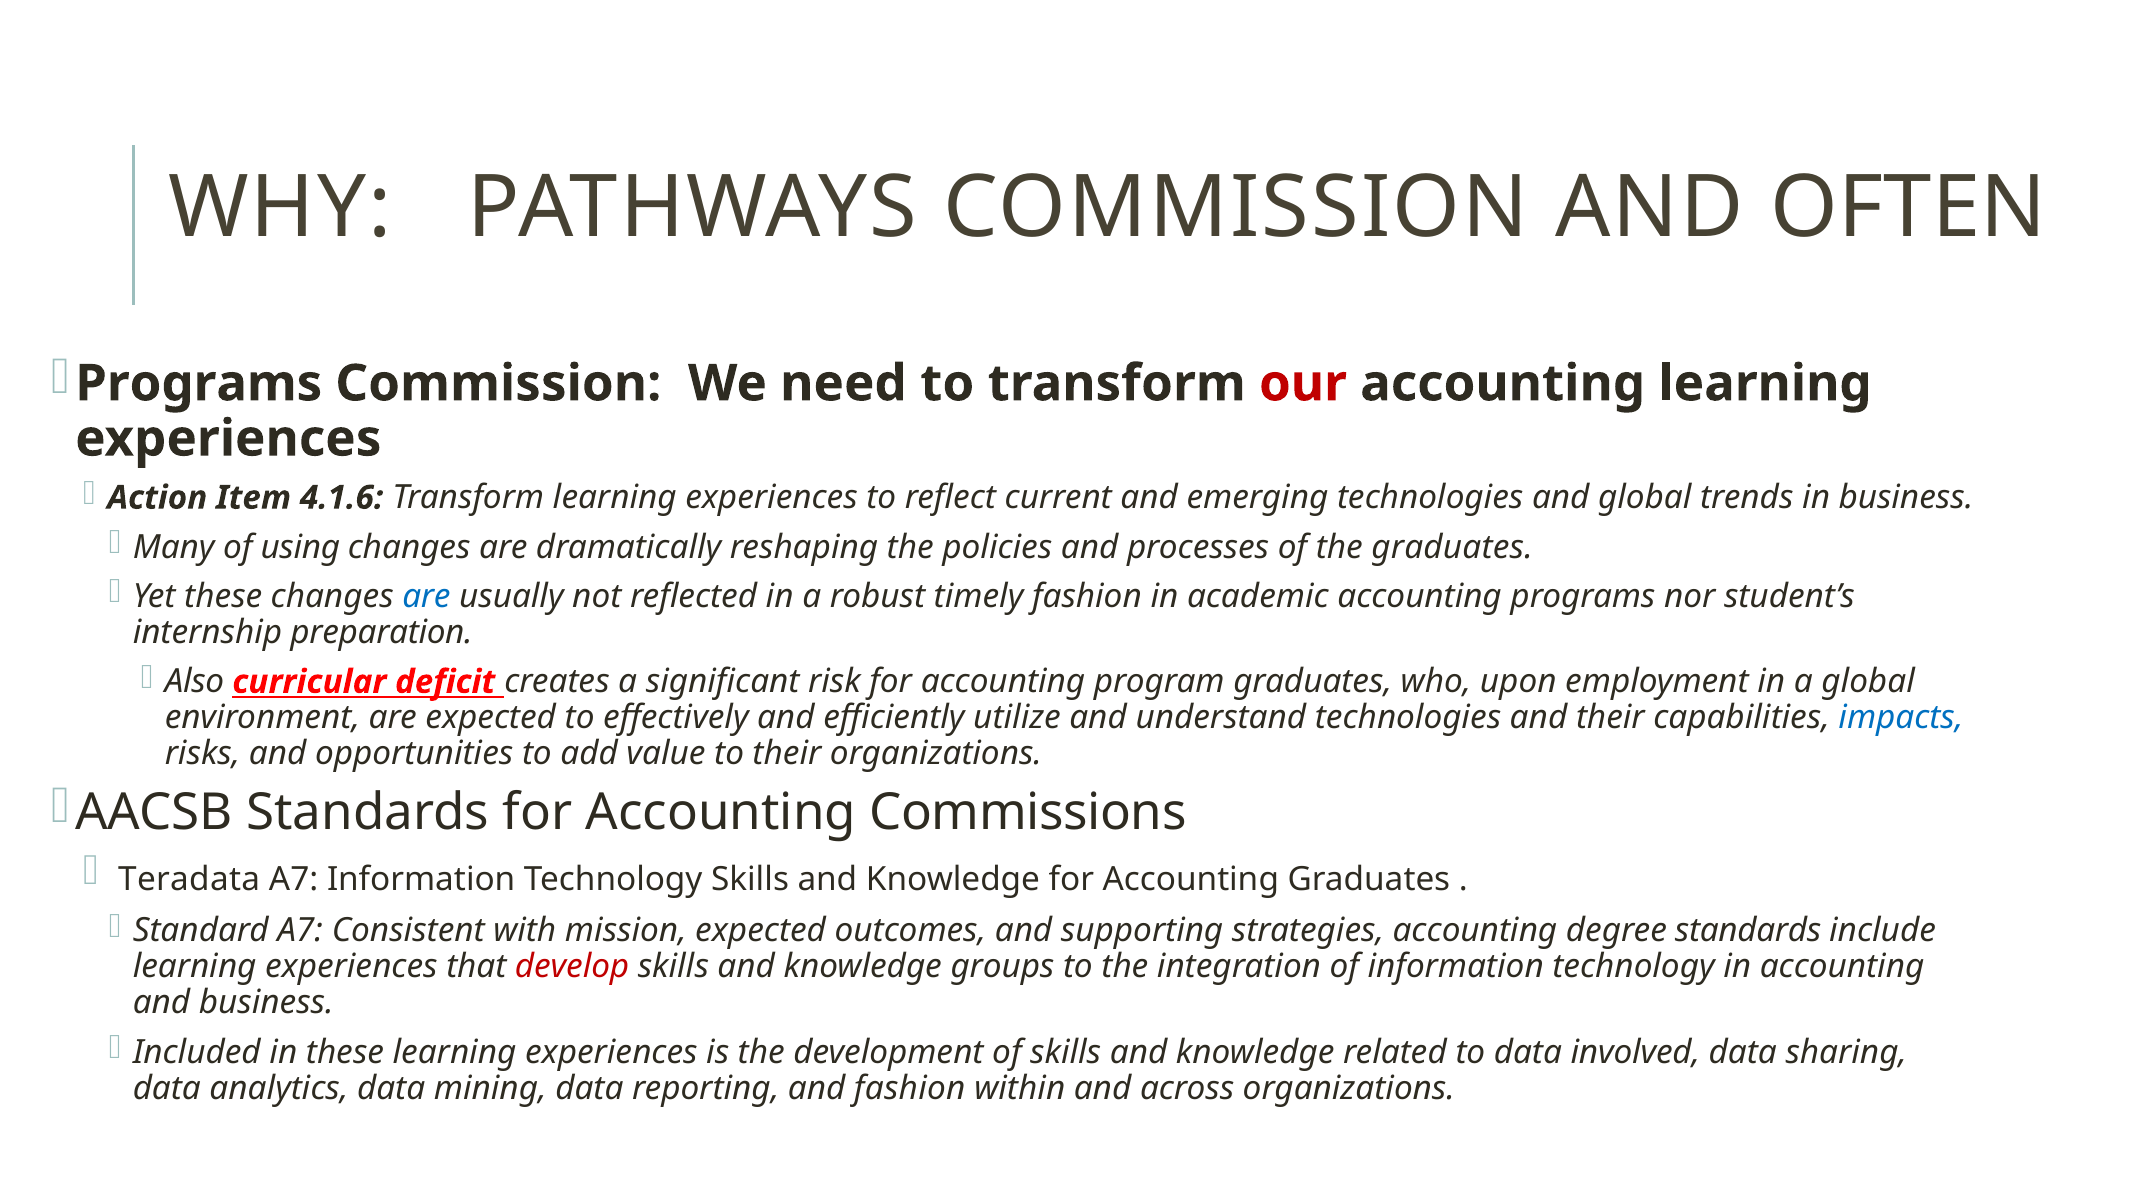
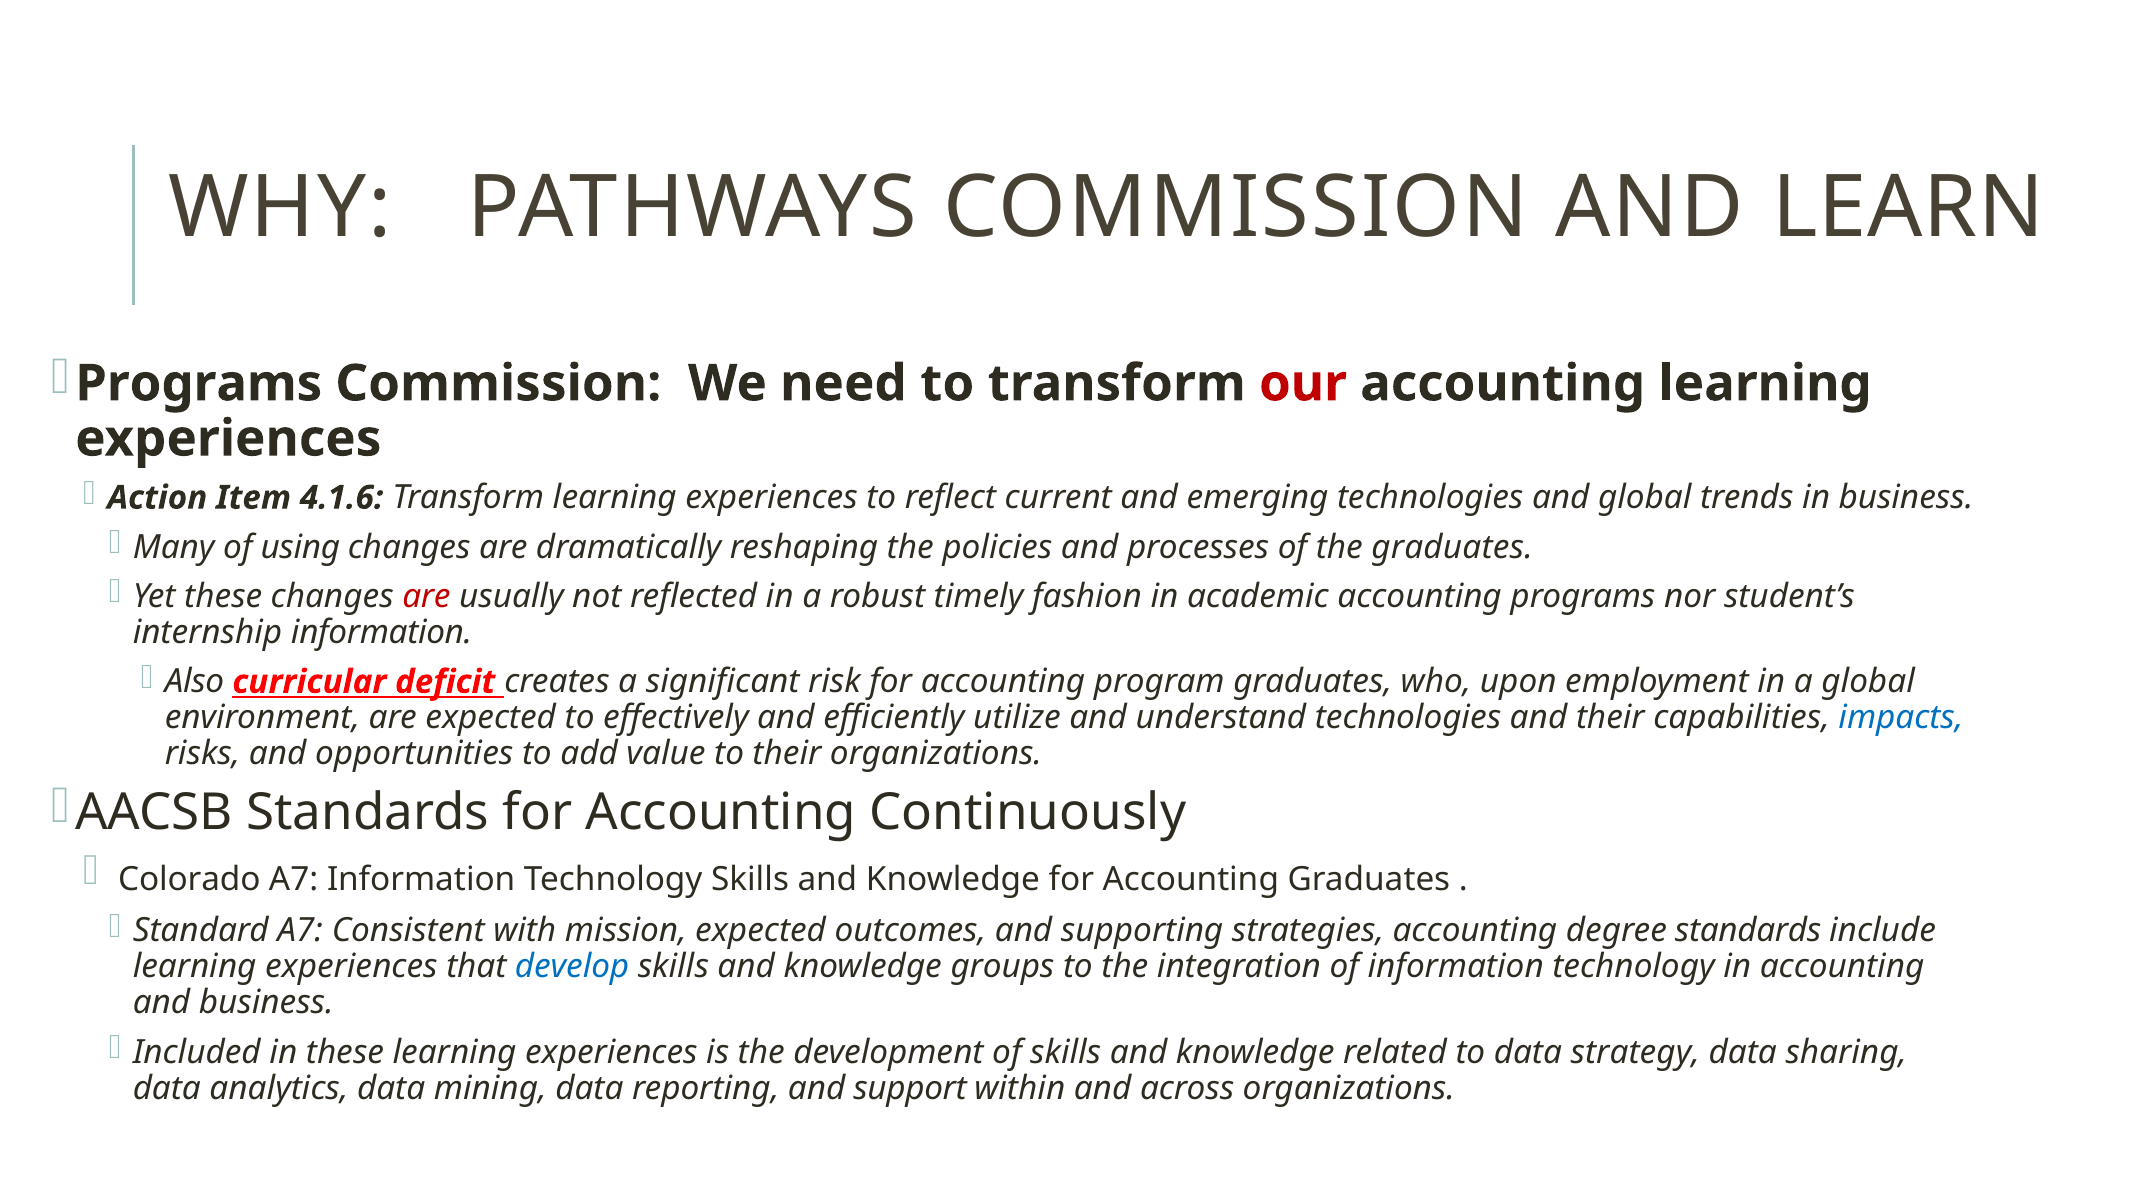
OFTEN: OFTEN -> LEARN (1908, 208)
are colour: blue -> red (426, 597)
internship preparation: preparation -> information (382, 633)
Commissions: Commissions -> Continuously (1028, 813)
Teradata: Teradata -> Colorado (189, 880)
develop colour: red -> blue (572, 967)
involved: involved -> strategy (1635, 1053)
and fashion: fashion -> support (910, 1089)
